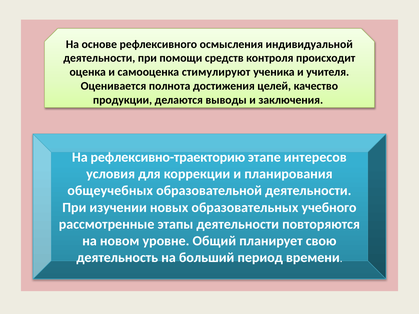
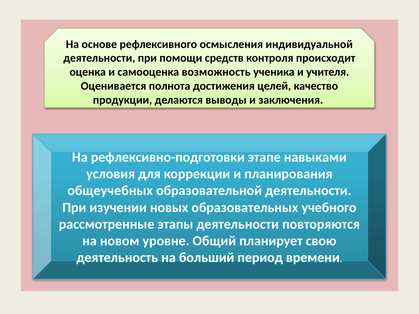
стимулируют: стимулируют -> возможность (216, 72)
рефлексивно-траекторию: рефлексивно-траекторию -> рефлексивно-подготовки (168, 157)
интересов: интересов -> навыками (315, 157)
